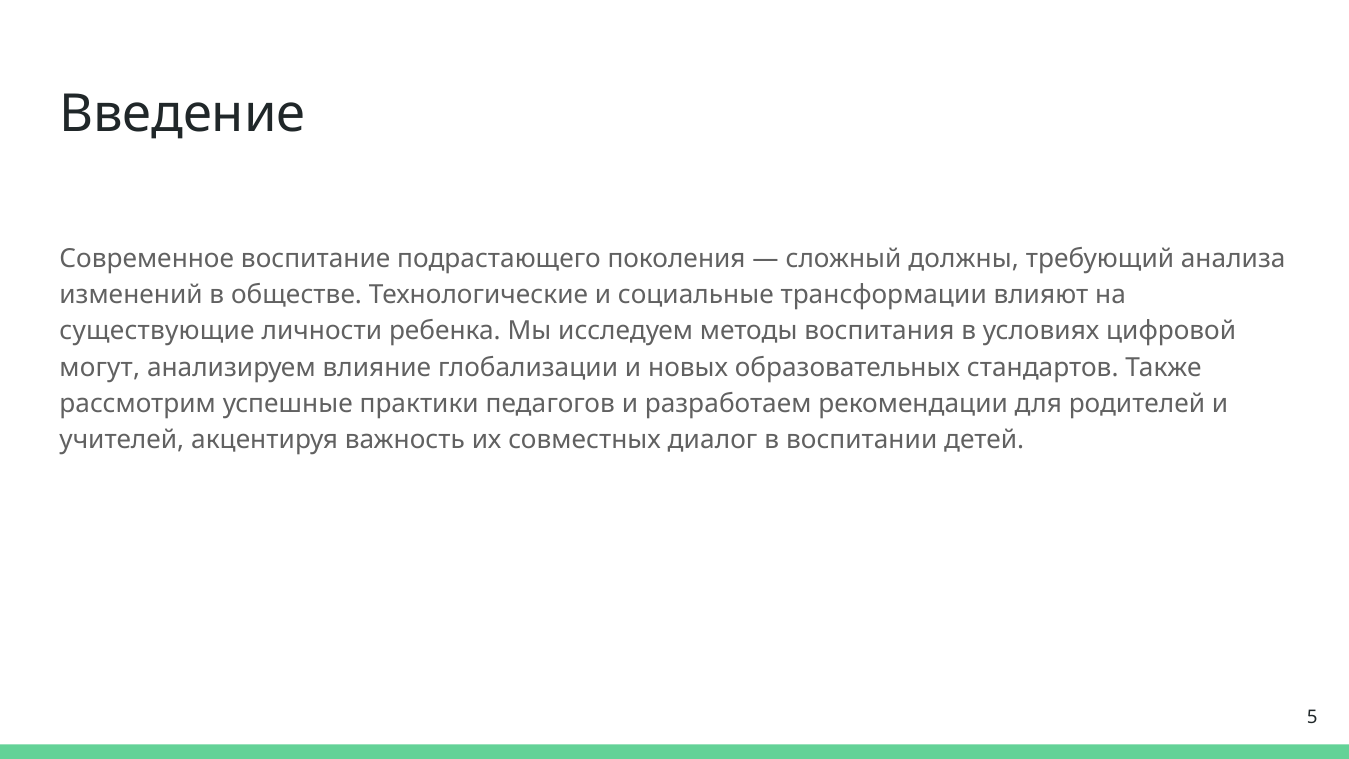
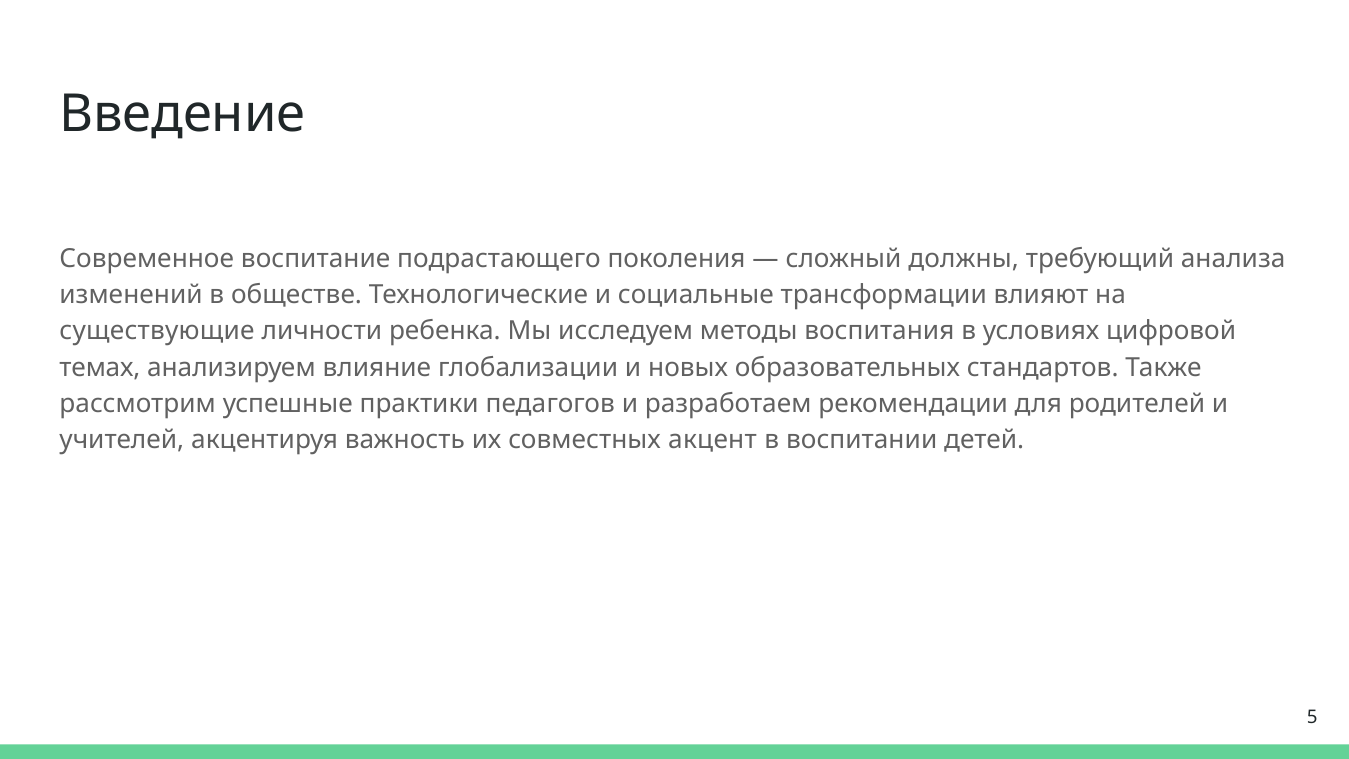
могут: могут -> темах (100, 367)
диалог: диалог -> акцент (712, 440)
